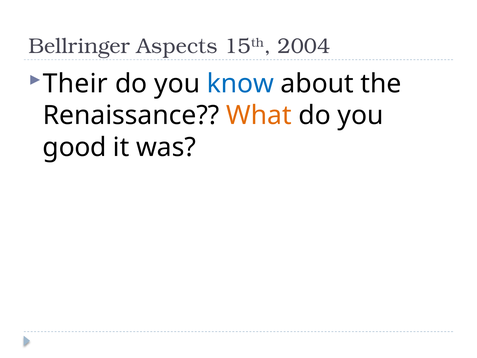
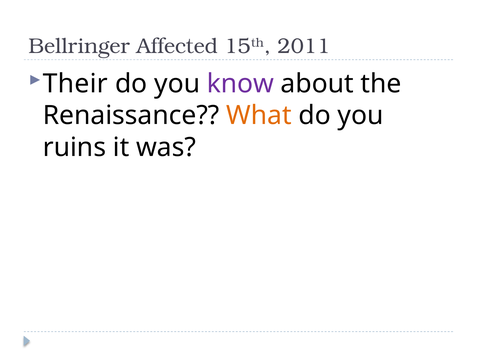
Aspects: Aspects -> Affected (177, 46)
2004: 2004 -> 2011 (304, 46)
know colour: blue -> purple (240, 84)
good: good -> ruins (74, 147)
